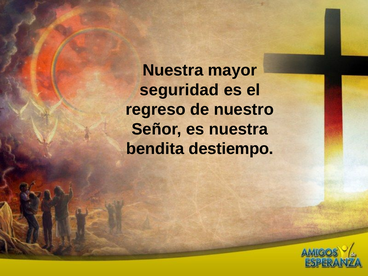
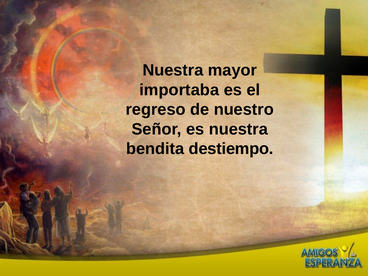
seguridad: seguridad -> importaba (179, 90)
